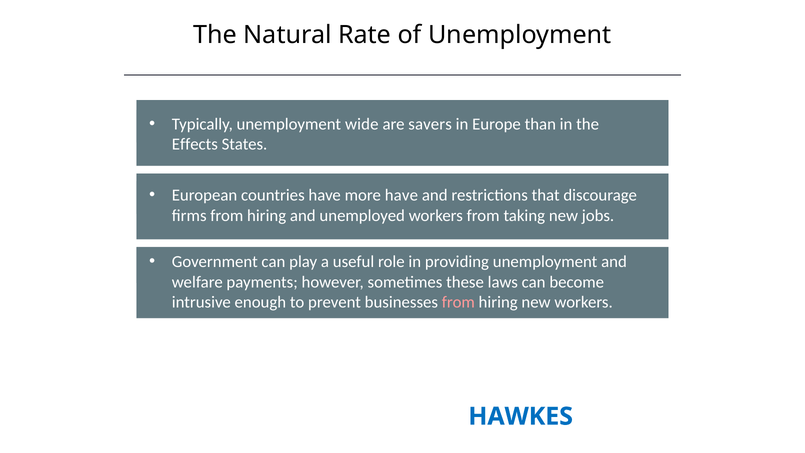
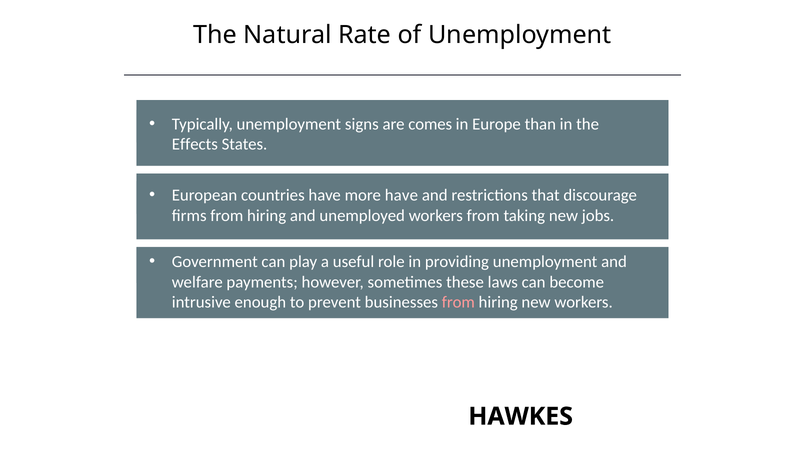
wide: wide -> signs (362, 124)
savers: savers -> comes (430, 124)
HAWKES colour: blue -> black (521, 416)
